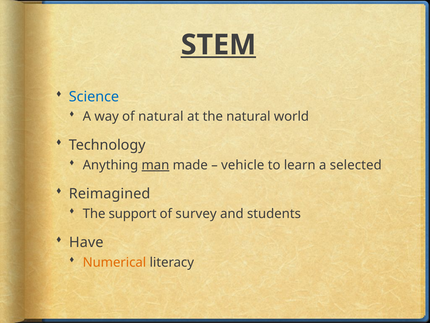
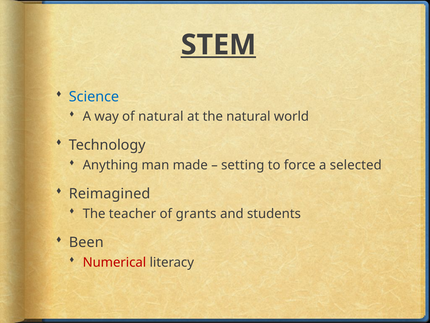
man underline: present -> none (155, 165)
vehicle: vehicle -> setting (243, 165)
learn: learn -> force (300, 165)
support: support -> teacher (132, 213)
survey: survey -> grants (196, 213)
Have: Have -> Been (86, 242)
Numerical colour: orange -> red (114, 262)
